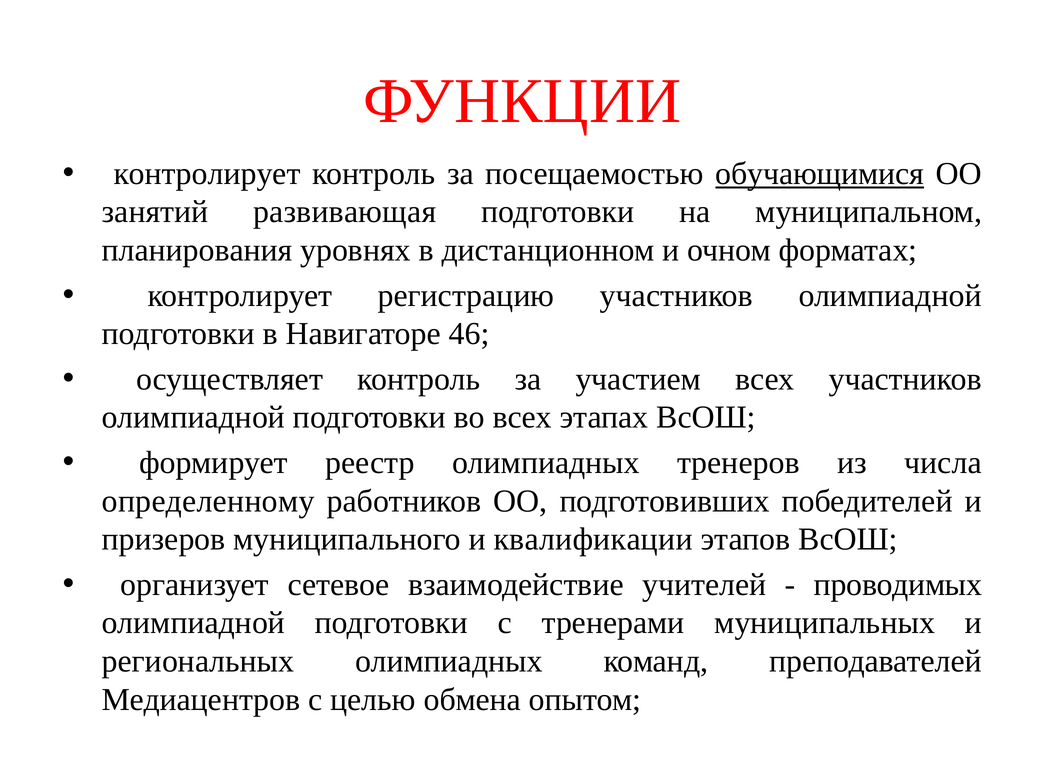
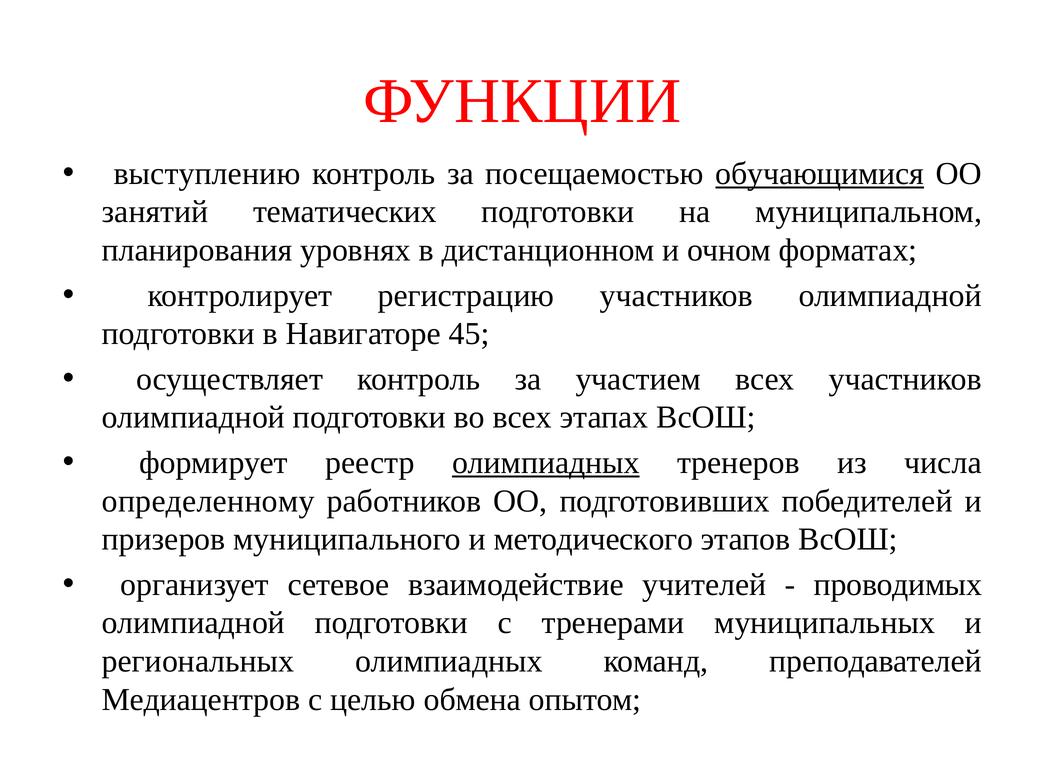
контролирует: контролирует -> выступлению (207, 174)
развивающая: развивающая -> тематических (345, 212)
46: 46 -> 45 (469, 334)
олимпиадных underline: none -> present (546, 463)
квалификации: квалификации -> методического (593, 539)
